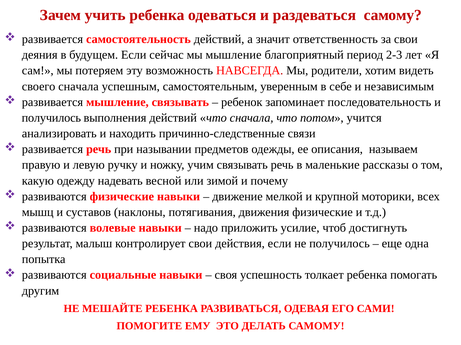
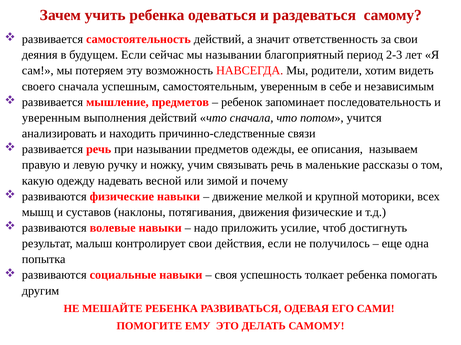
мы мышление: мышление -> назывании (234, 55)
мышление связывать: связывать -> предметов (180, 102)
получилось: получилось -> уверенным (51, 118)
